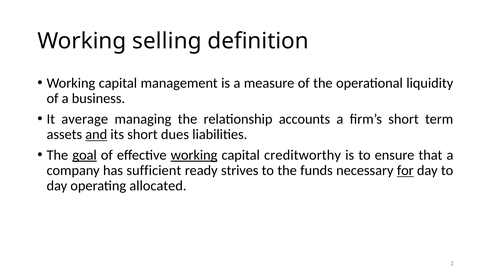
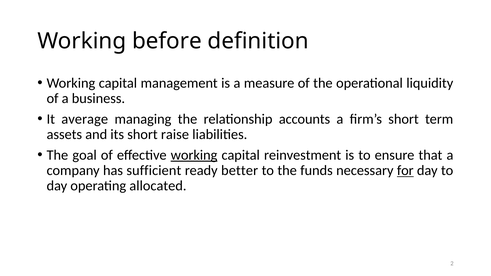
selling: selling -> before (167, 41)
and underline: present -> none (96, 135)
dues: dues -> raise (175, 135)
goal underline: present -> none (85, 155)
creditworthy: creditworthy -> reinvestment (303, 155)
strives: strives -> better (240, 171)
